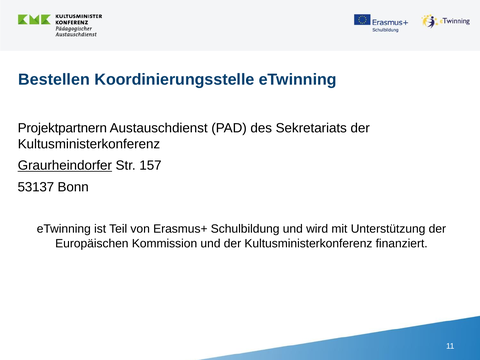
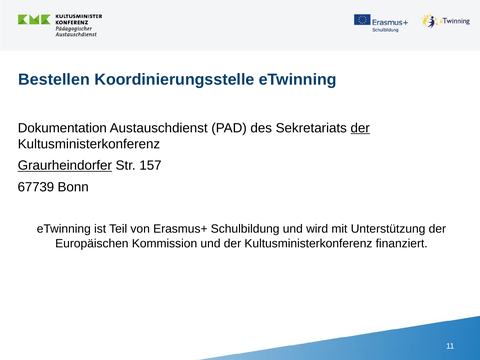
Projektpartnern: Projektpartnern -> Dokumentation (62, 128)
der underline: none -> present (360, 128)
53137: 53137 -> 67739 (36, 187)
